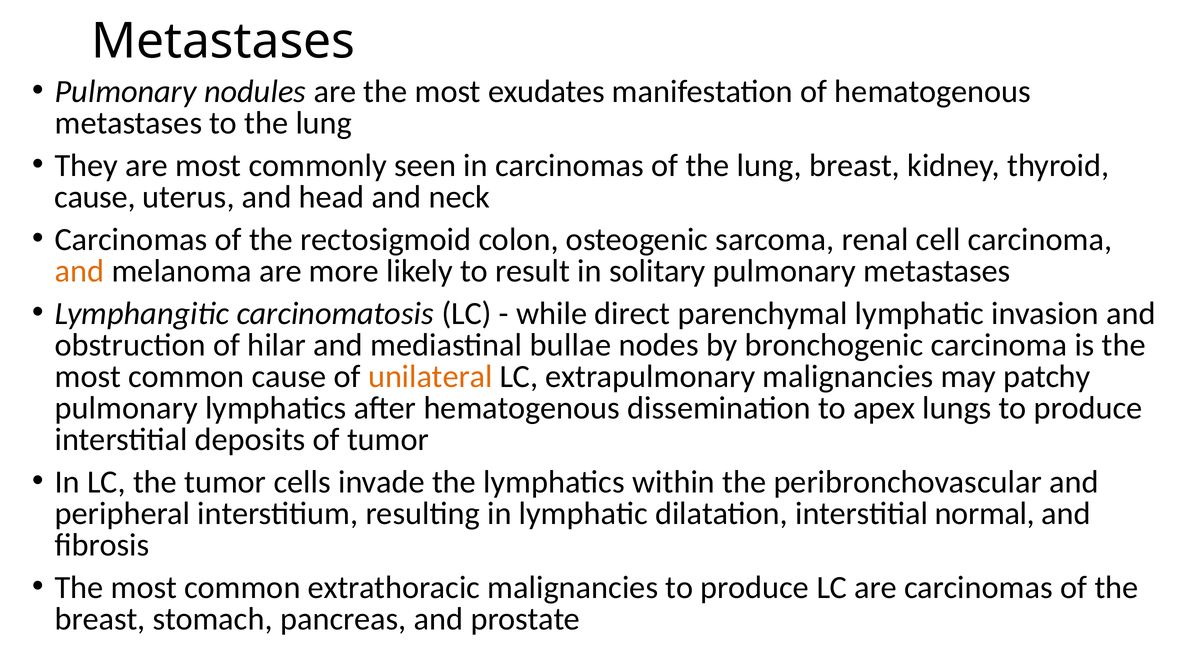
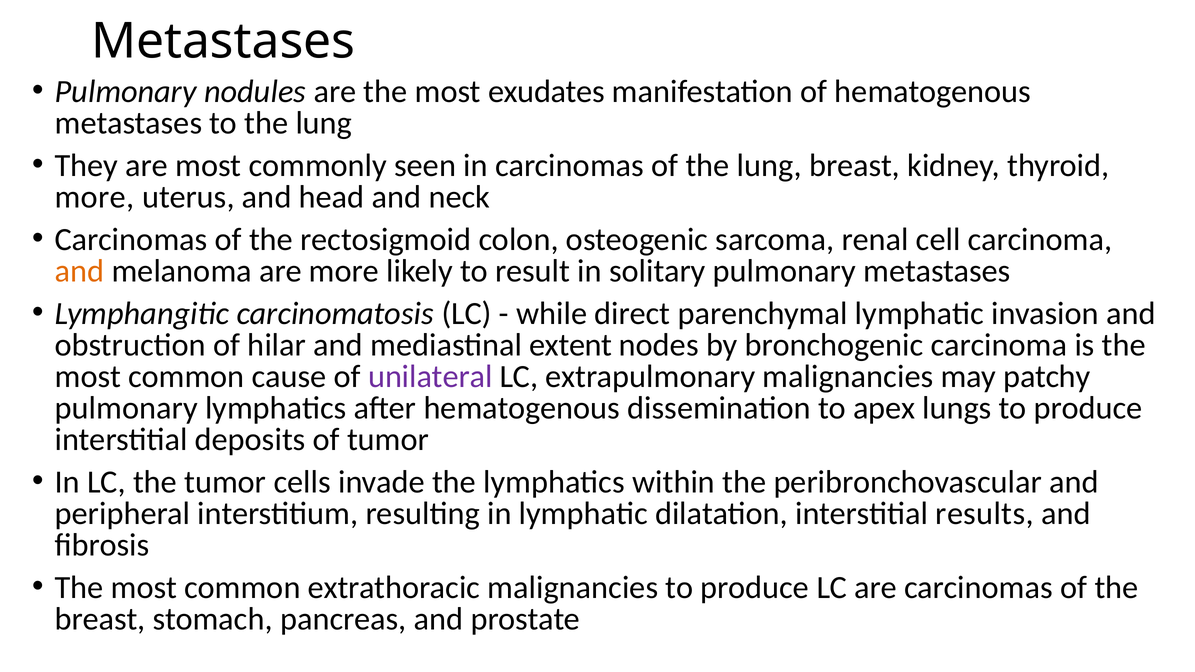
cause: cause -> more (95, 197)
bullae: bullae -> extent (571, 345)
unilateral colour: orange -> purple (430, 377)
normal: normal -> results (985, 514)
